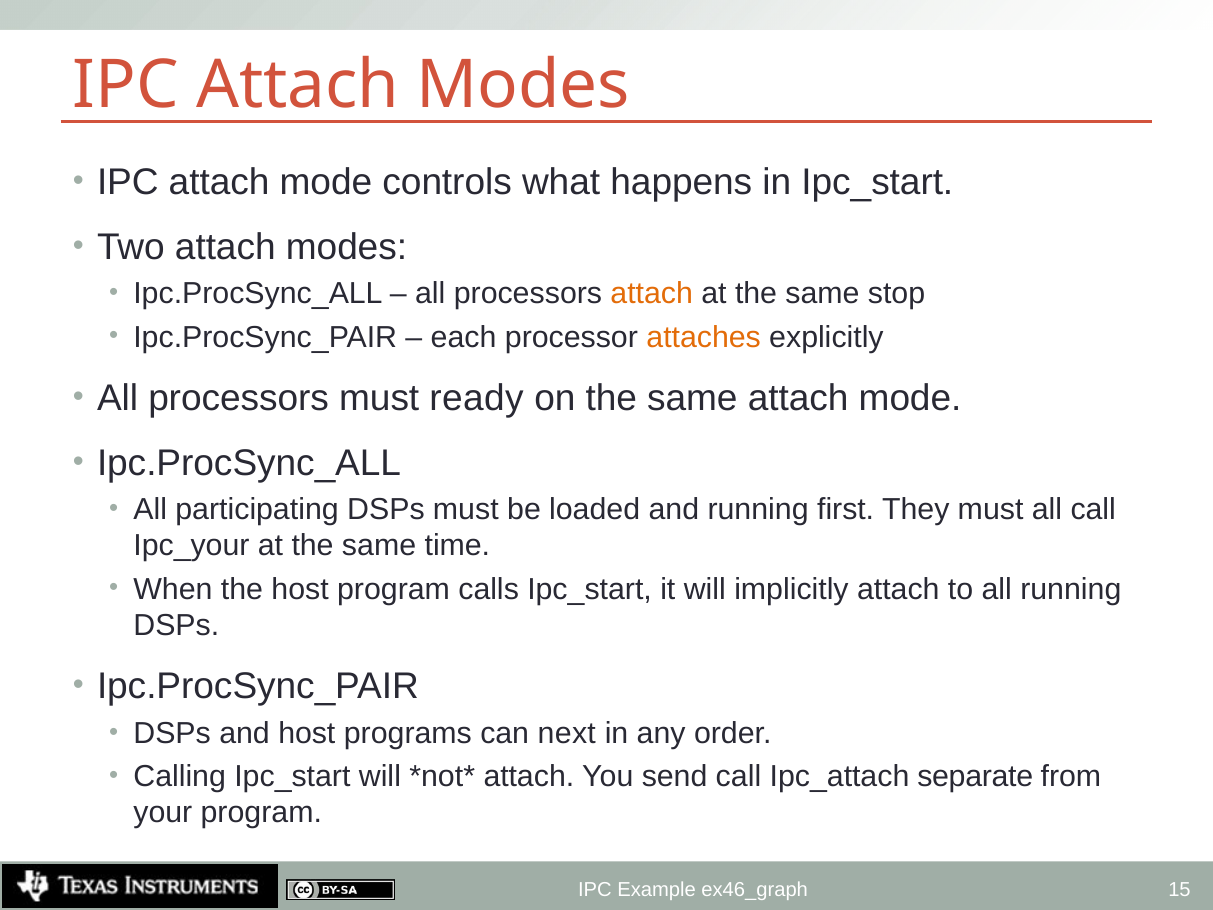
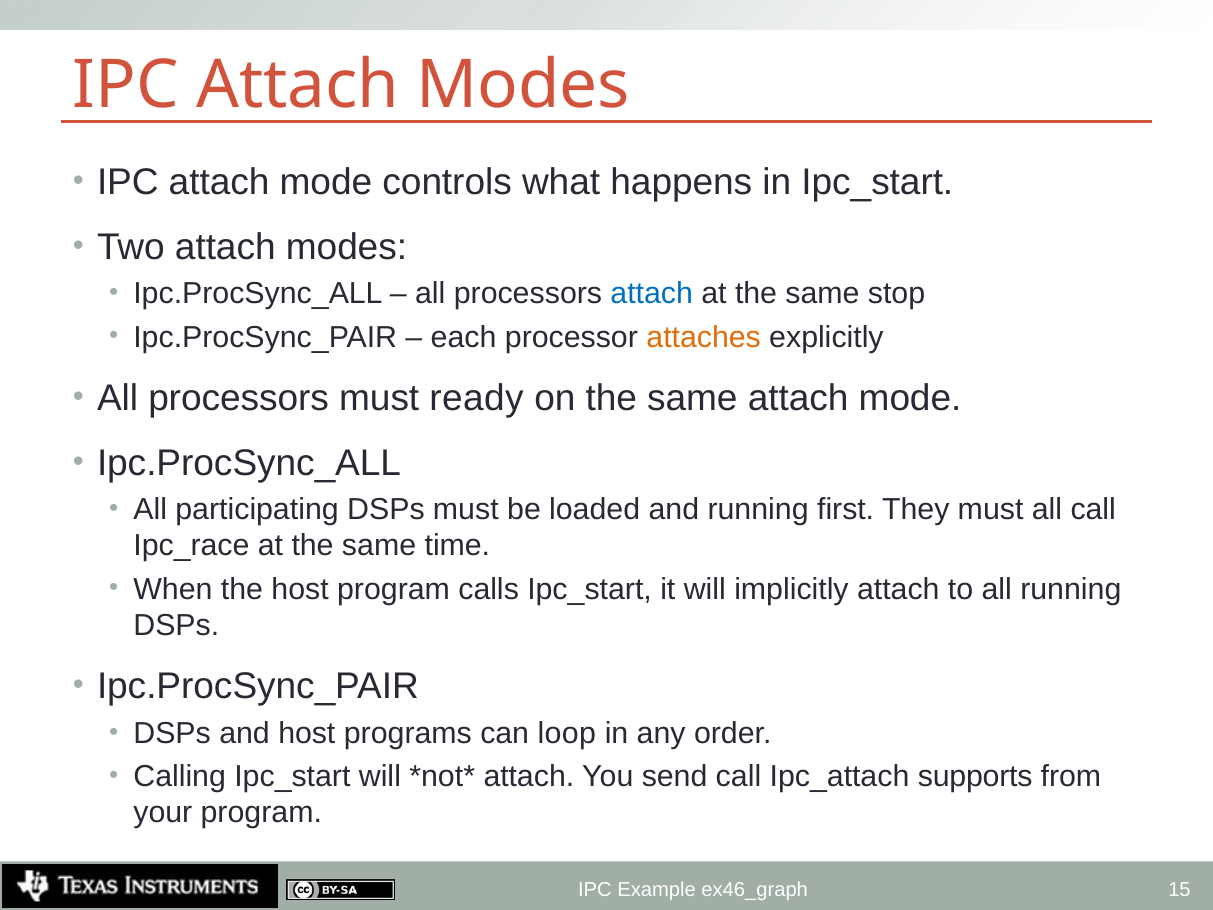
attach colour: orange -> blue (652, 294)
Ipc_your: Ipc_your -> Ipc_race (191, 546)
next: next -> loop (567, 733)
separate: separate -> supports (975, 776)
